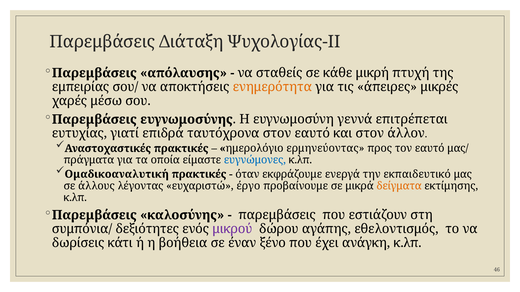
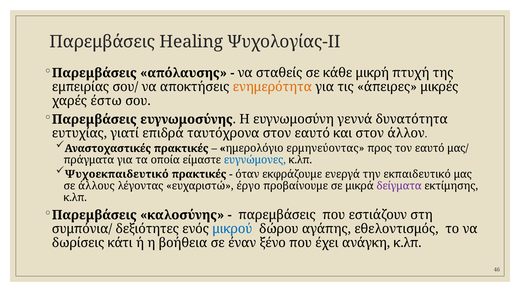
Διάταξη: Διάταξη -> Healing (191, 42)
μέσω: μέσω -> έστω (106, 101)
επιτρέπεται: επιτρέπεται -> δυνατότητα (412, 120)
Ομαδικοαναλυτική: Ομαδικοαναλυτική -> Ψυχοεκπαιδευτικό (117, 174)
δείγματα colour: orange -> purple (399, 186)
μικρού colour: purple -> blue (232, 229)
